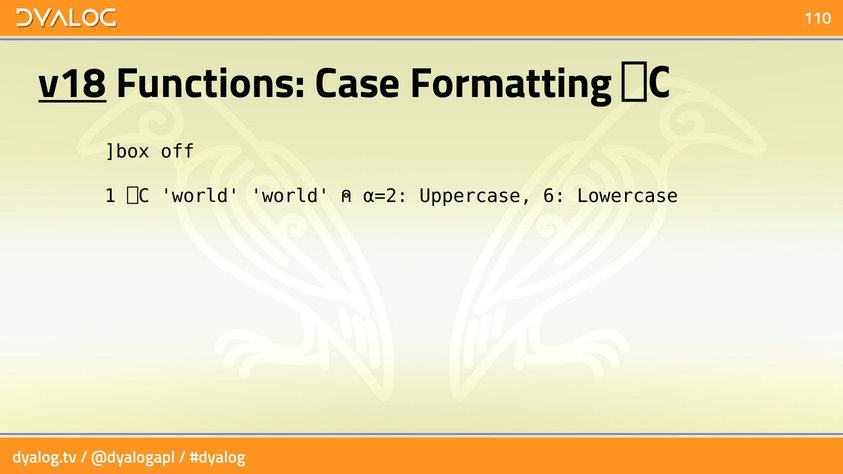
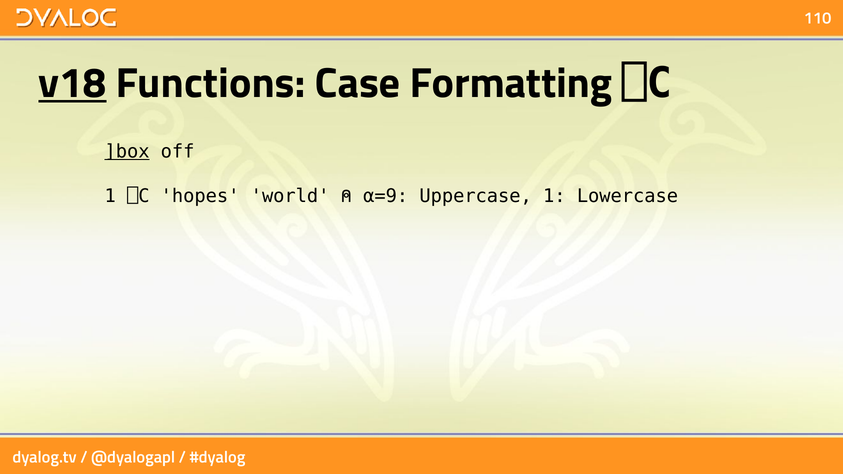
]box underline: none -> present (127, 151)
⎕C world: world -> hopes (200, 196)
⍺=2: ⍺=2 -> ⍺=9 (386, 196)
Uppercase 6: 6 -> 1 (554, 196)
